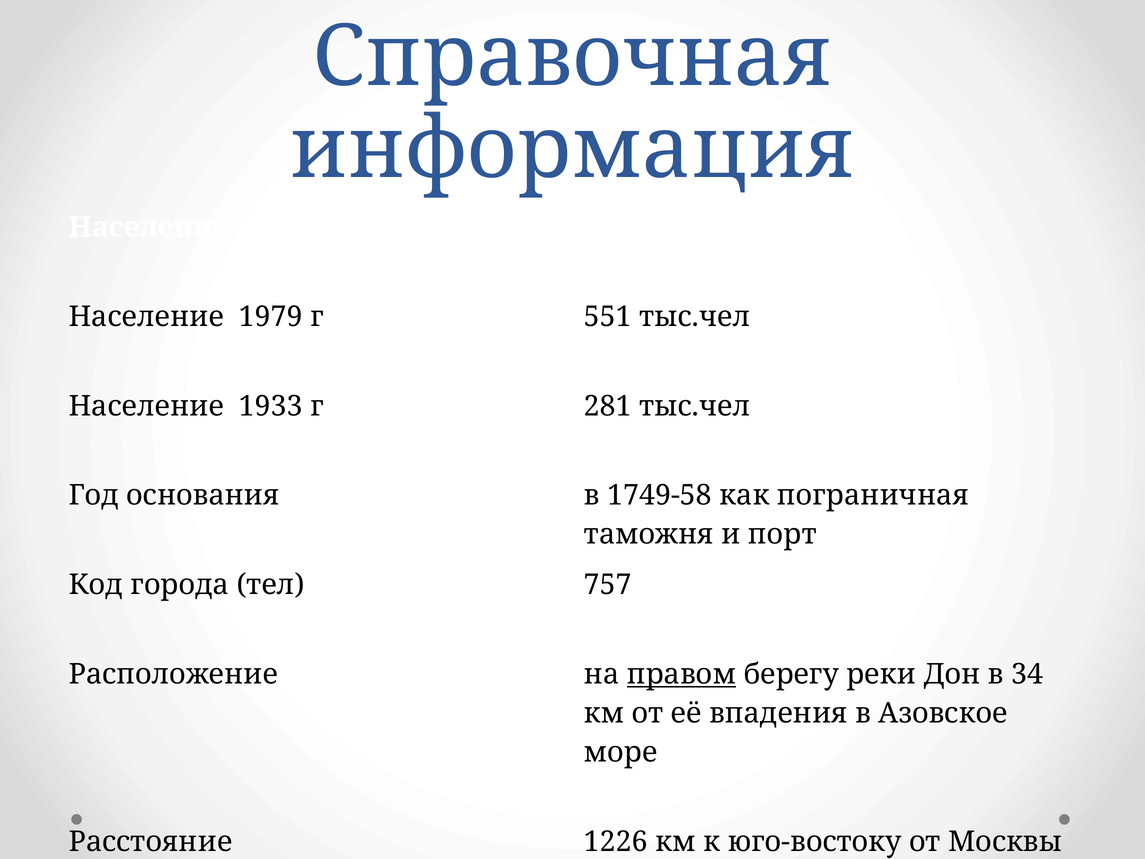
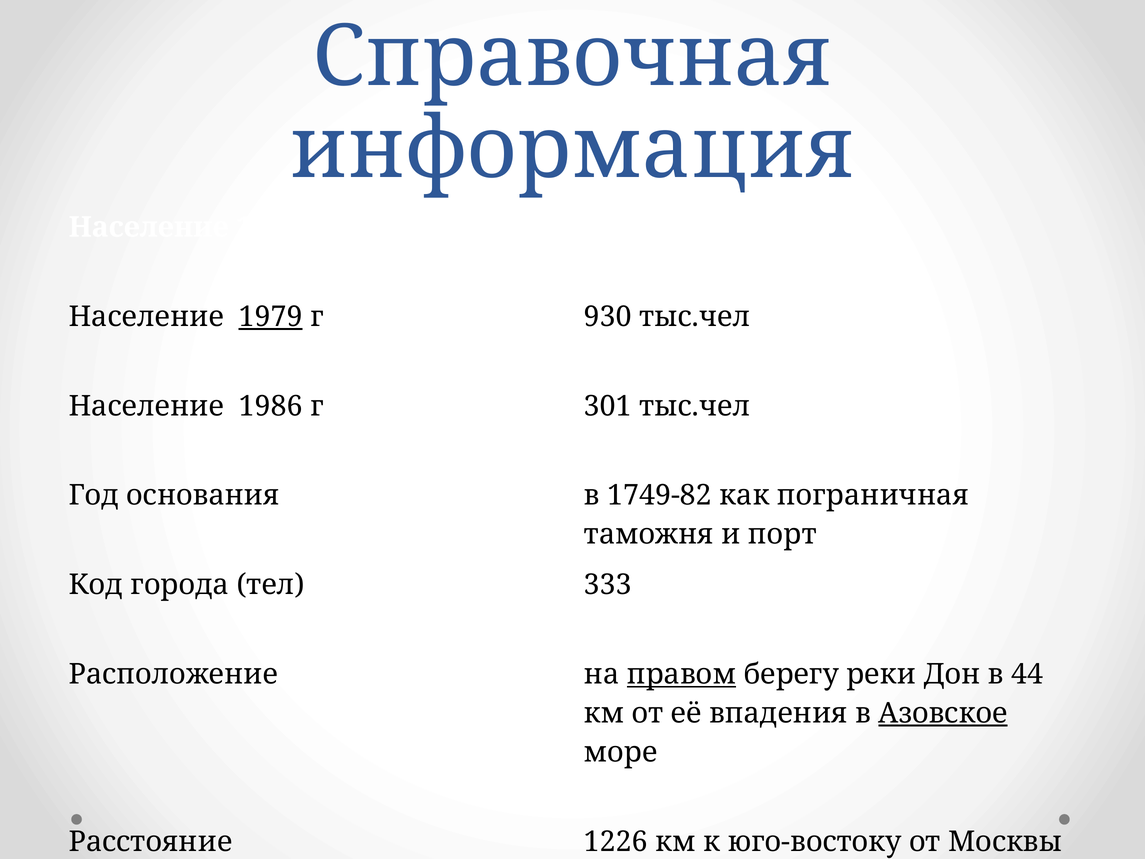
1979 underline: none -> present (271, 317)
551: 551 -> 930 (608, 317)
1933: 1933 -> 1986 (271, 406)
281: 281 -> 301 (608, 406)
1749-58: 1749-58 -> 1749-82 (659, 495)
757: 757 -> 333 (608, 585)
34: 34 -> 44 (1027, 674)
Азовское underline: none -> present (943, 713)
